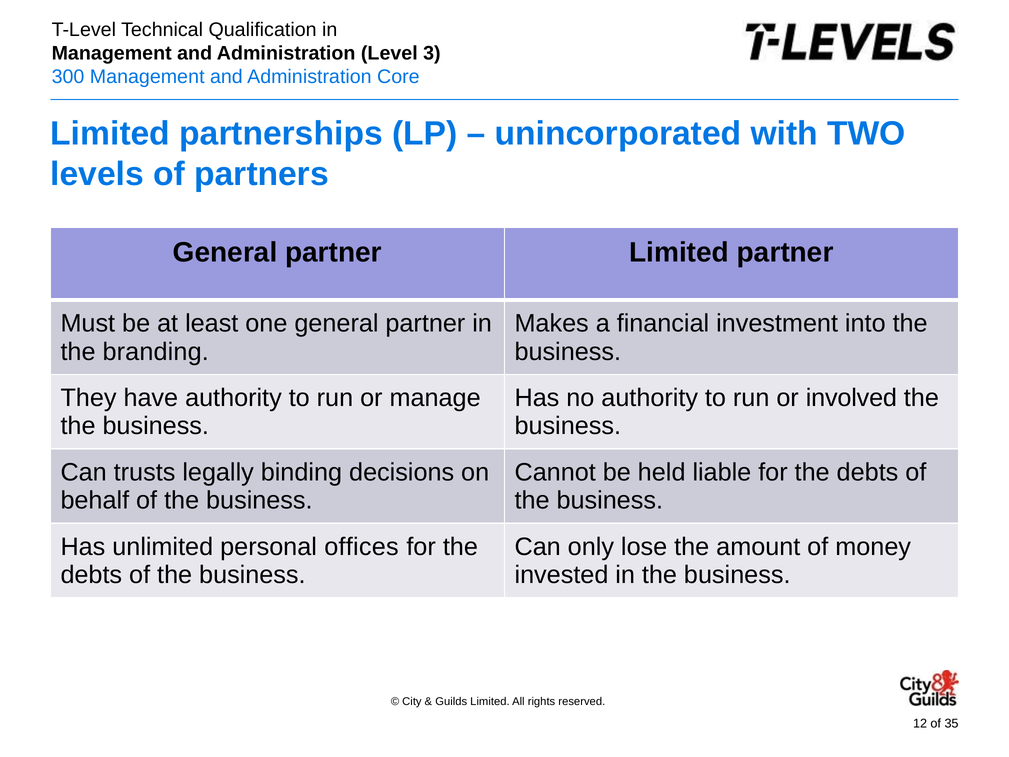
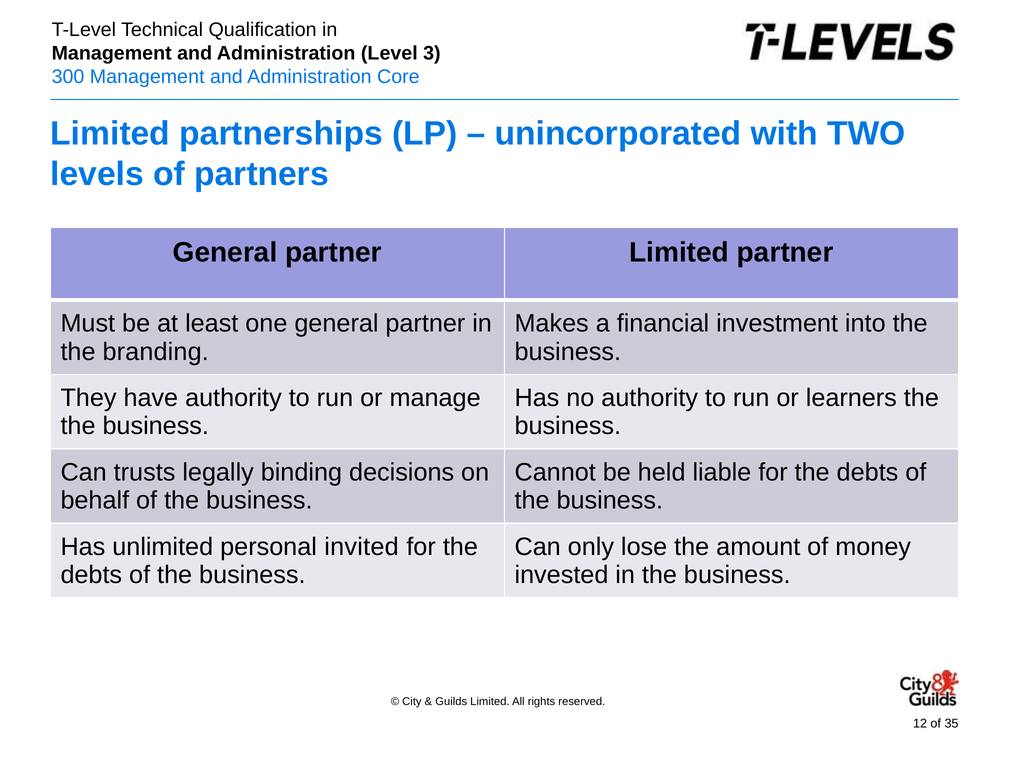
involved: involved -> learners (851, 398)
offices: offices -> invited (362, 547)
